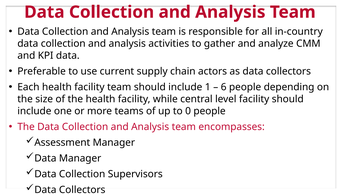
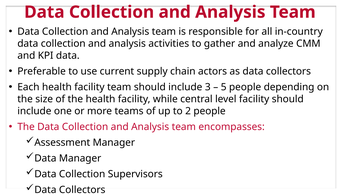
1: 1 -> 3 (208, 87)
6: 6 -> 5 (224, 87)
0: 0 -> 2 (188, 111)
